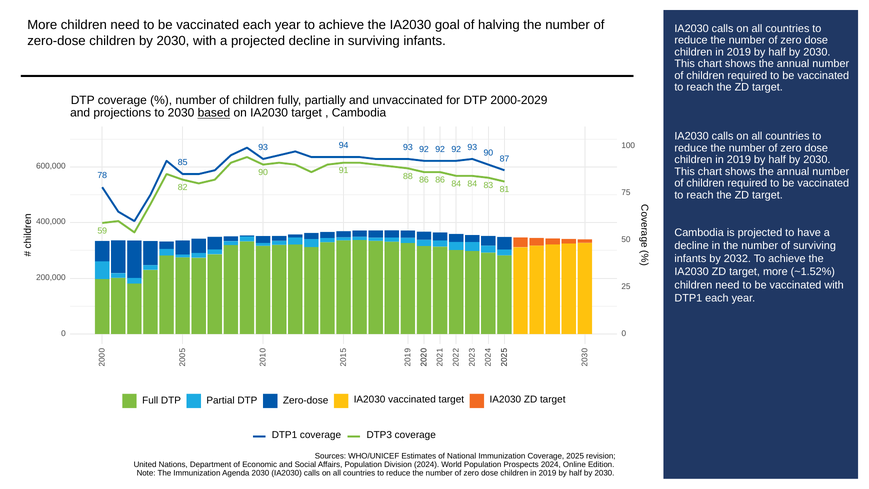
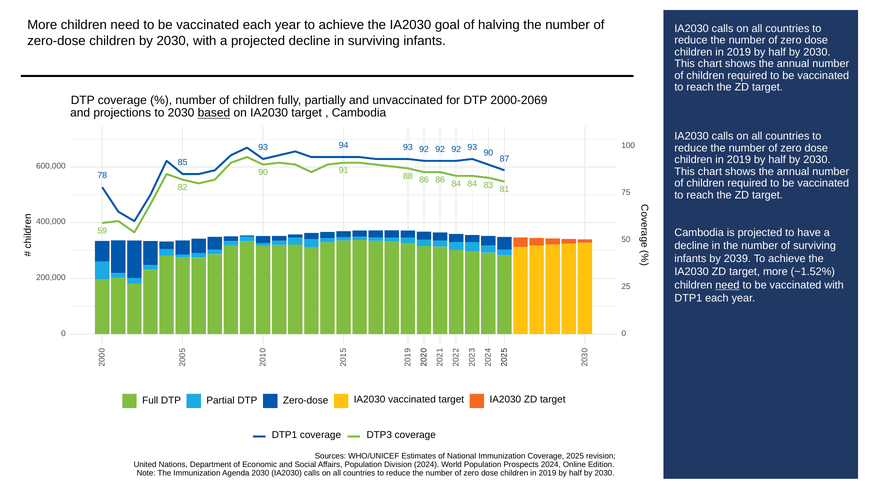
2000-2029: 2000-2029 -> 2000-2069 (519, 100)
2032: 2032 -> 2039 (737, 259)
need underline: none -> present (727, 285)
